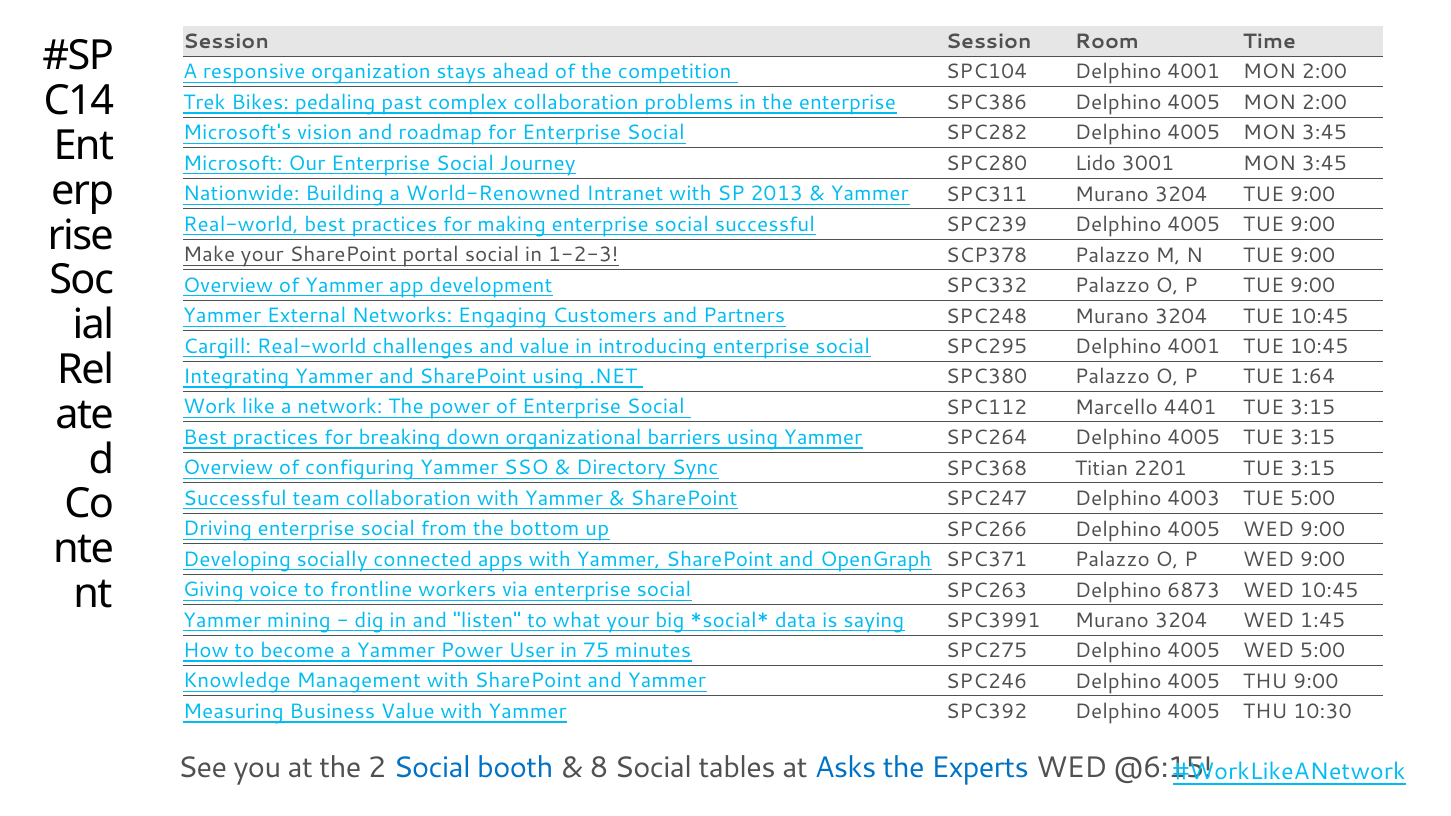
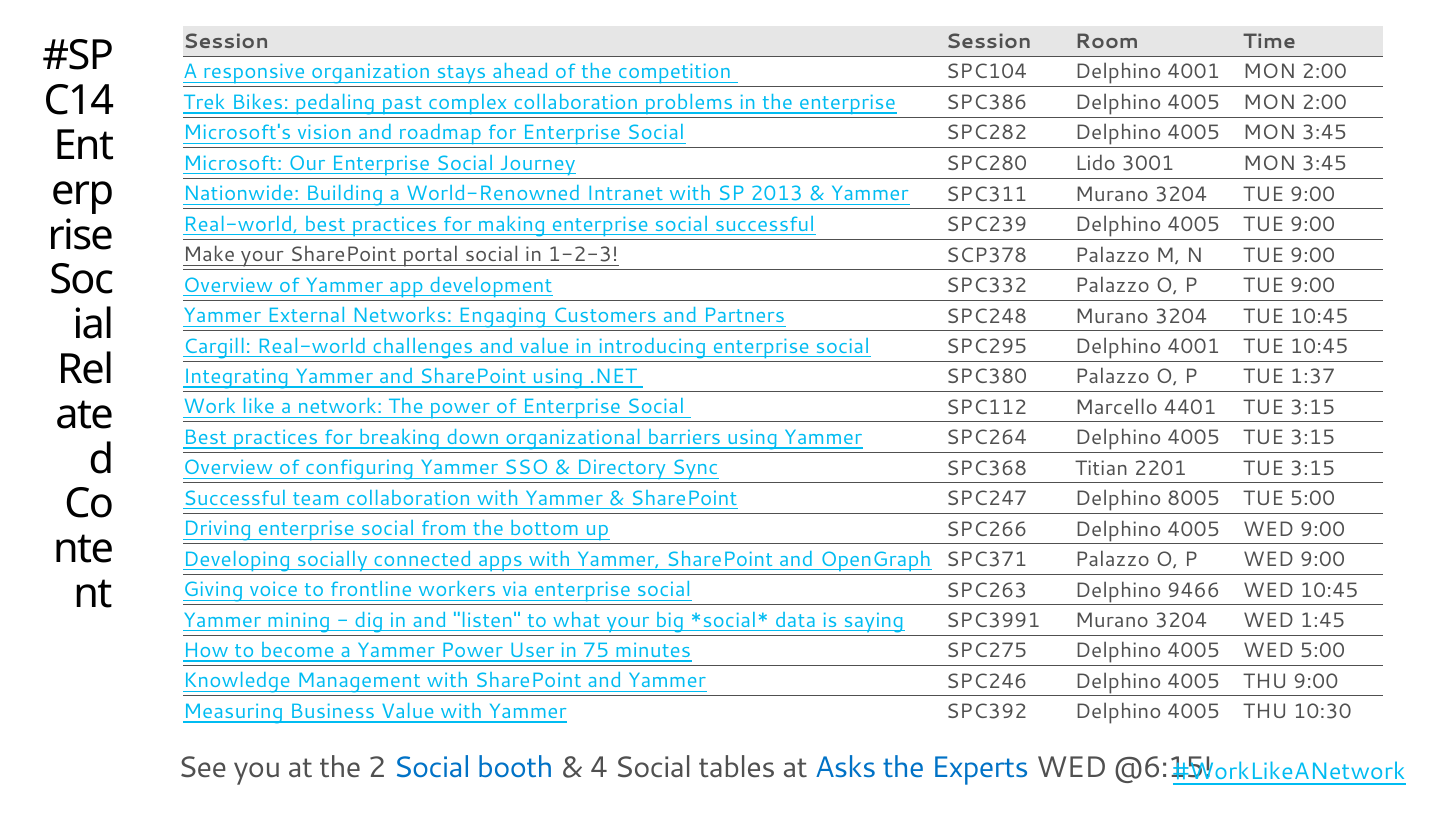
1:64: 1:64 -> 1:37 (1313, 377)
4003: 4003 -> 8005 (1194, 499)
6873: 6873 -> 9466 (1194, 590)
8: 8 -> 4 (599, 768)
